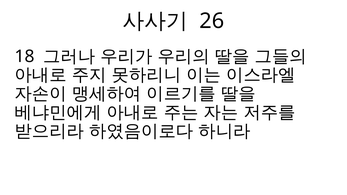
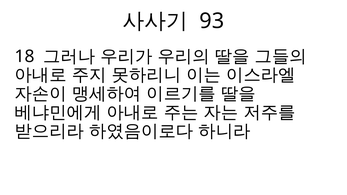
26: 26 -> 93 (212, 21)
